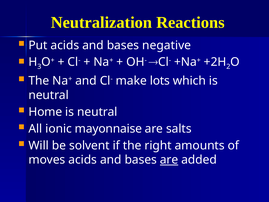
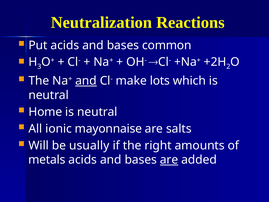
negative: negative -> common (167, 45)
and underline: none -> present (86, 81)
solvent: solvent -> usually (89, 145)
moves: moves -> metals (47, 160)
